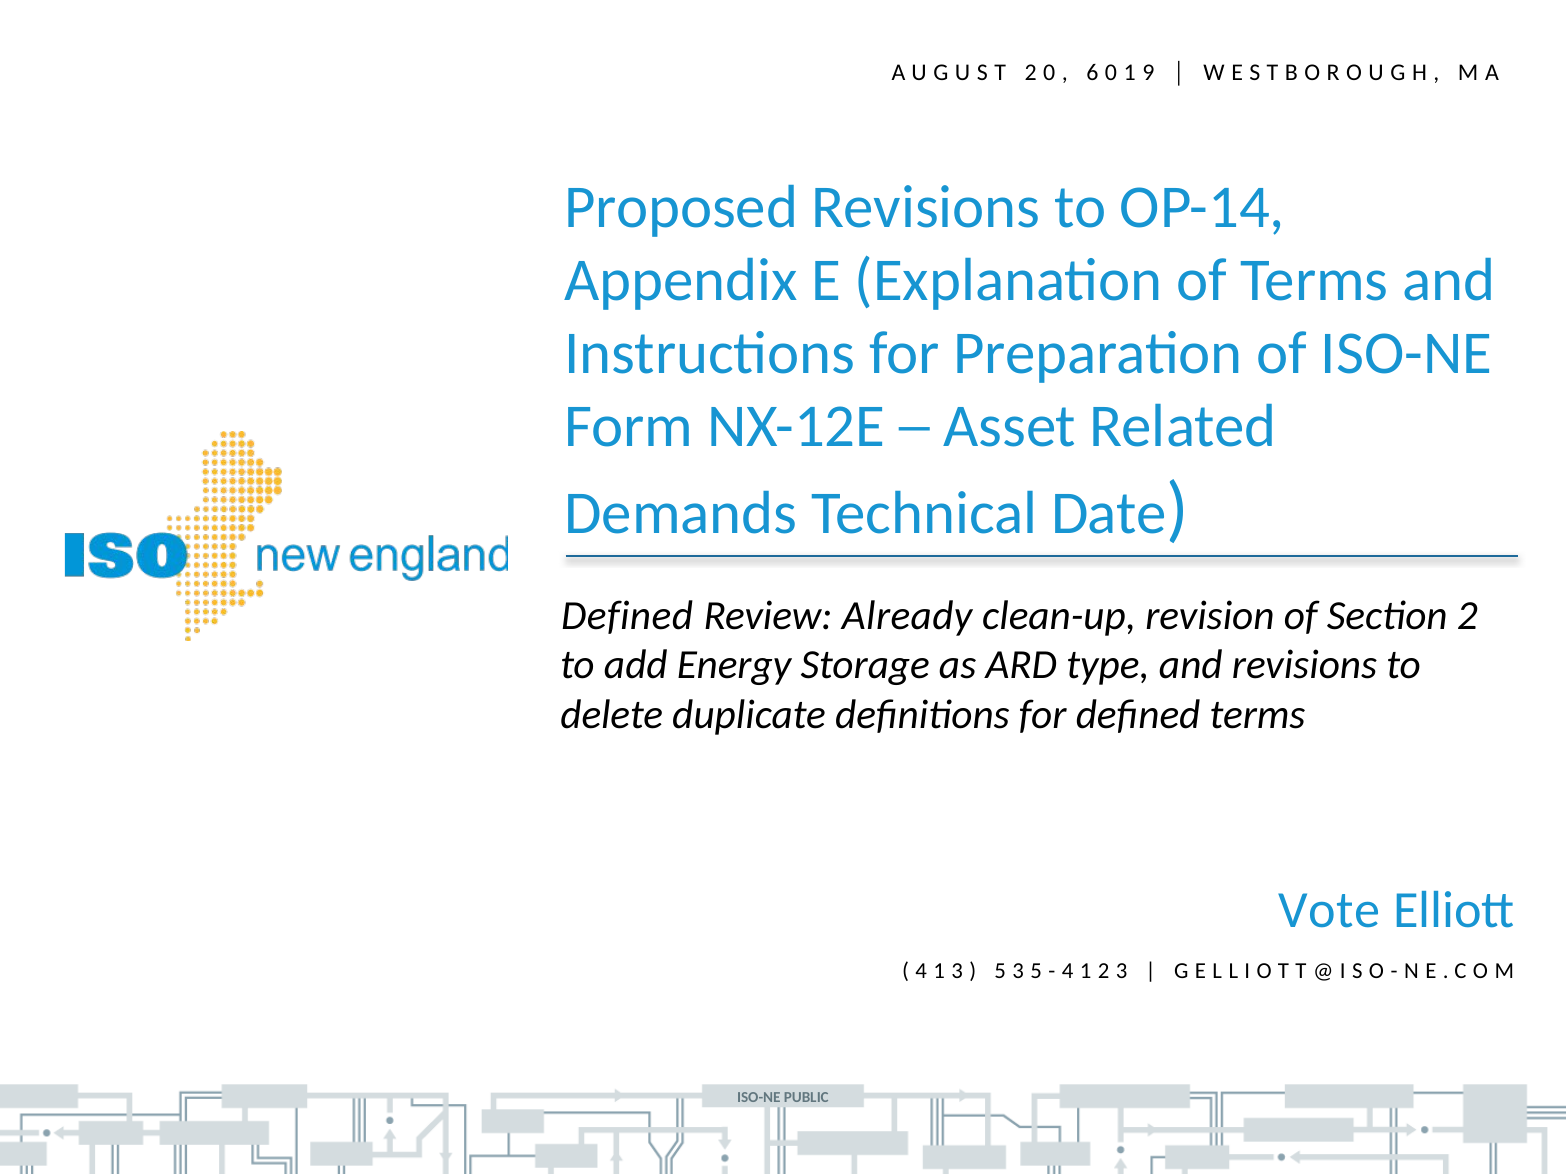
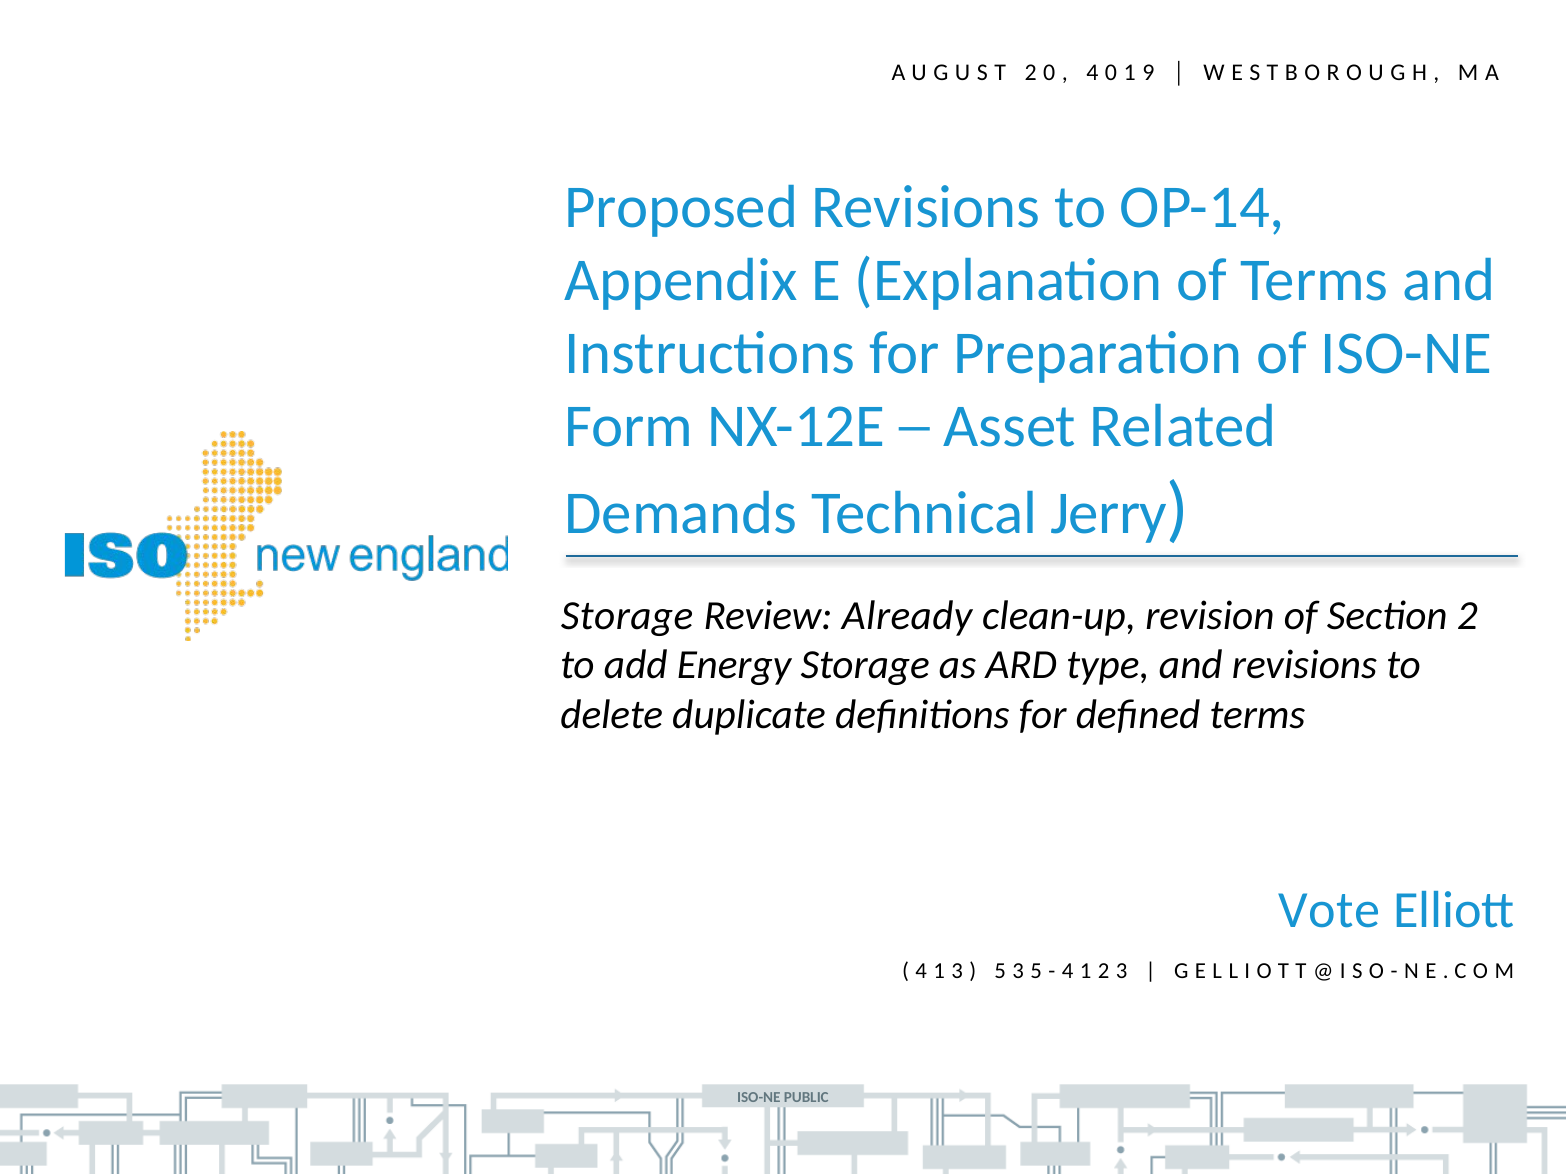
6: 6 -> 4 (1092, 73)
Date: Date -> Jerry (1109, 513)
Defined: Defined -> Storage (627, 616)
